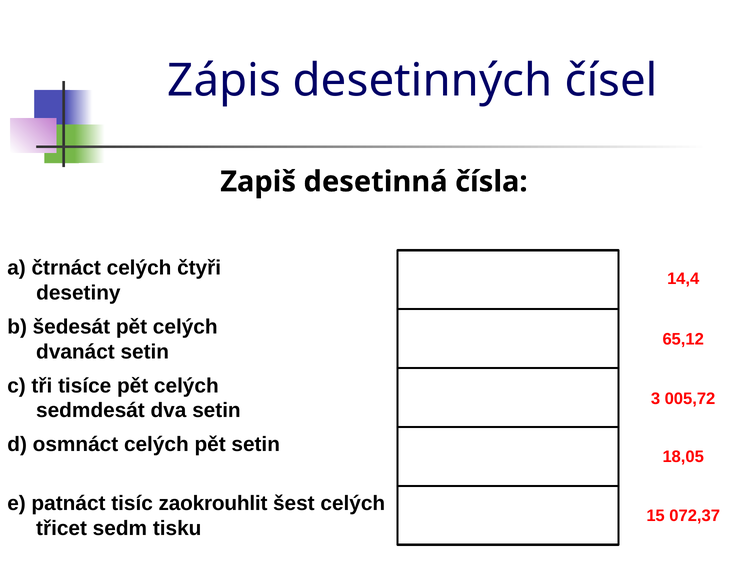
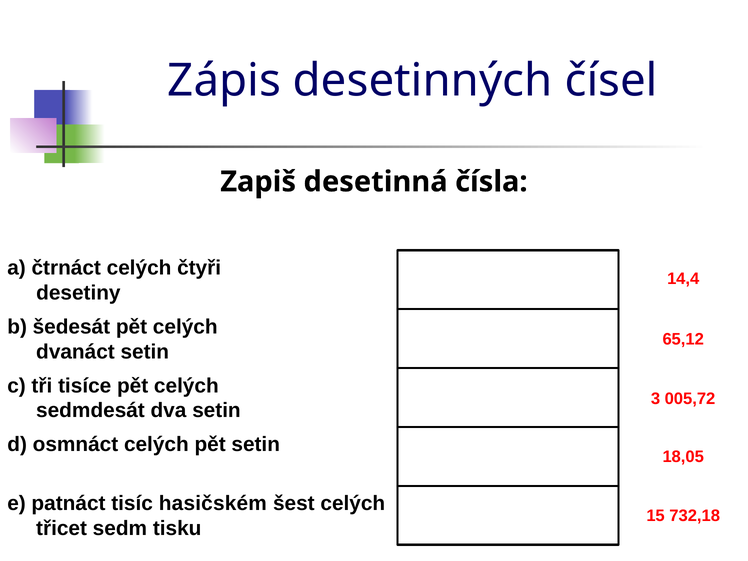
zaokrouhlit: zaokrouhlit -> hasičském (213, 503)
072,37: 072,37 -> 732,18 (695, 516)
